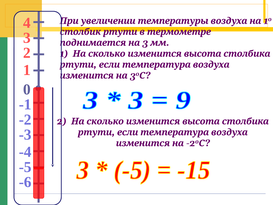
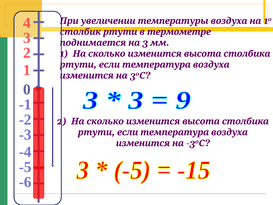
-2: -2 -> -3 (191, 143)
